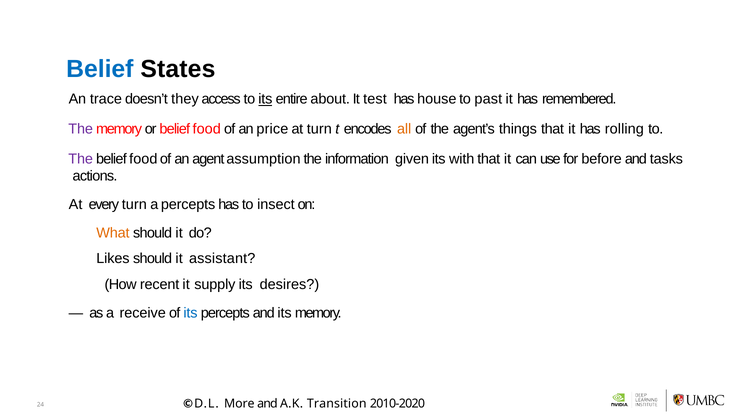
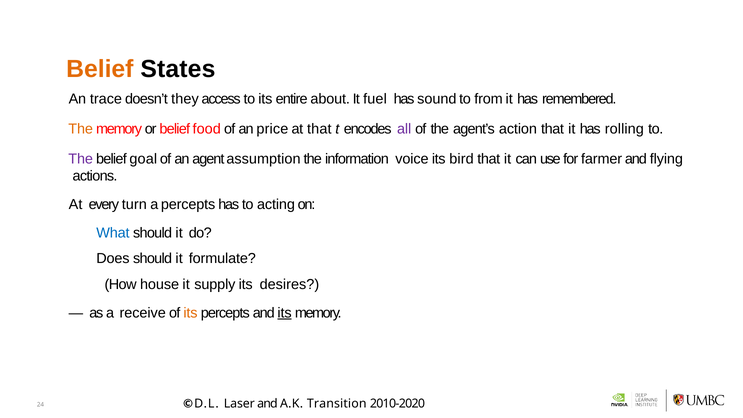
Belief colour: blue -> orange (100, 69)
its underline: present -> none (265, 99)
test: test -> fuel (375, 99)
house: house -> sound (437, 99)
past: past -> from (489, 99)
The colour: purple -> orange (81, 129)
at turn: turn -> that (319, 129)
all colour: orange -> purple (404, 129)
things: things -> action (518, 129)
food: food -> goal (143, 159)
given: given -> voice (412, 159)
with: with -> bird (462, 159)
before: before -> farmer (602, 159)
tasks: tasks -> flying (666, 159)
insect: insect -> acting (276, 205)
What colour: orange -> blue (113, 233)
Likes: Likes -> Does (113, 259)
assistant: assistant -> formulate (222, 259)
recent: recent -> house (160, 284)
its colour: blue -> orange (190, 313)
its underline: none -> present (285, 313)
More: More -> Laser (239, 404)
